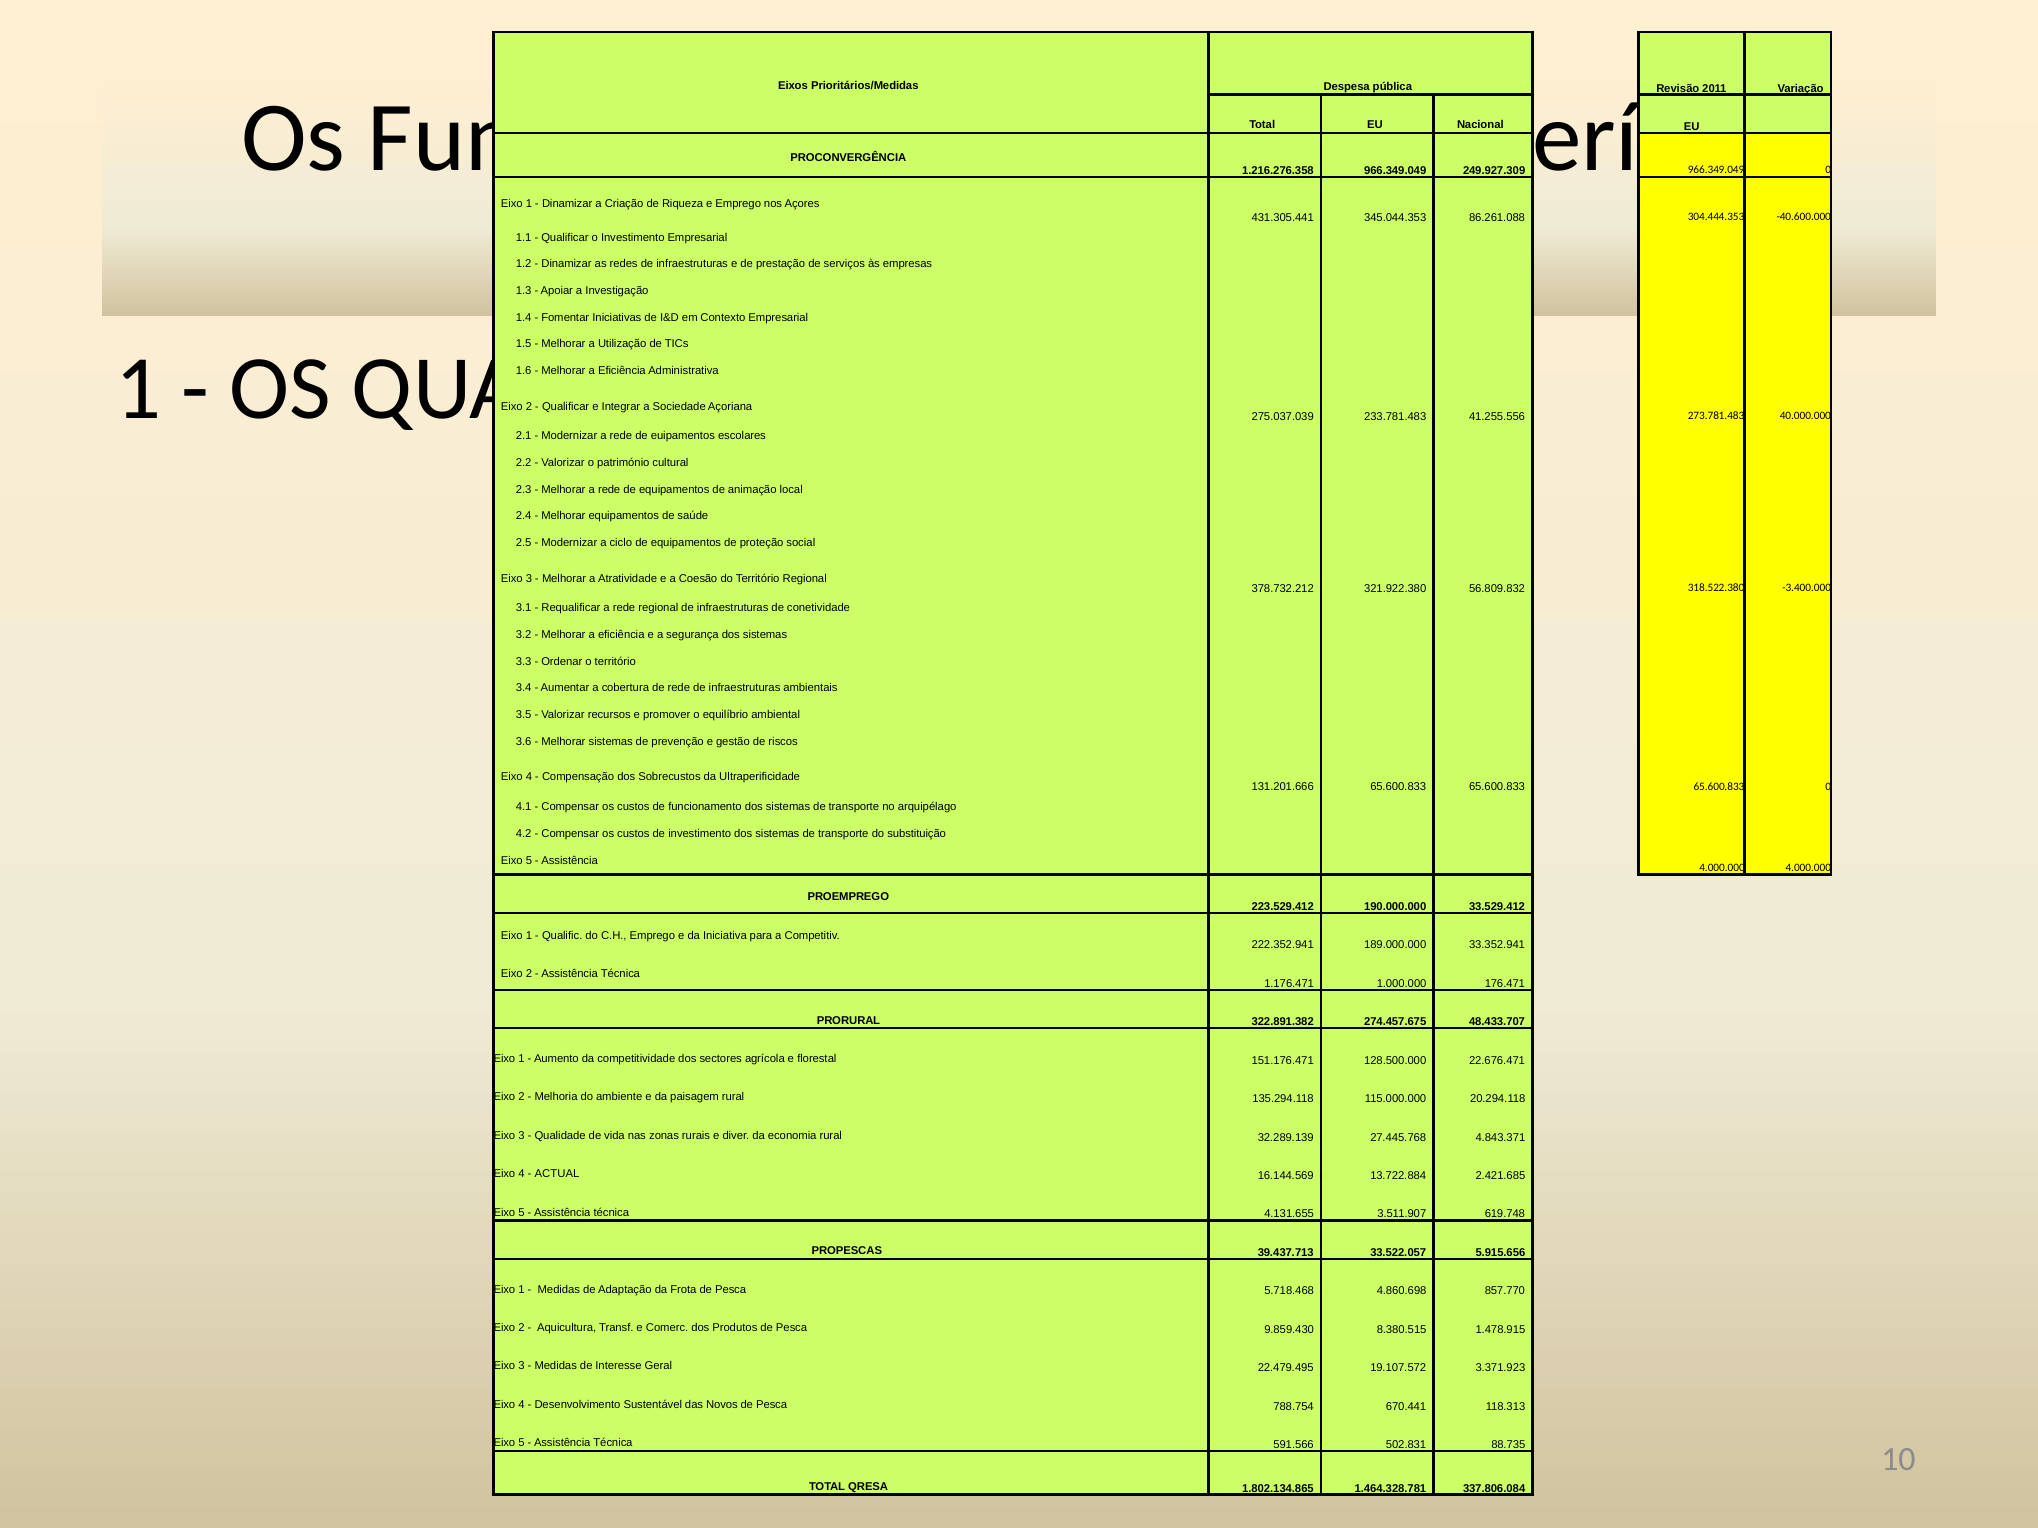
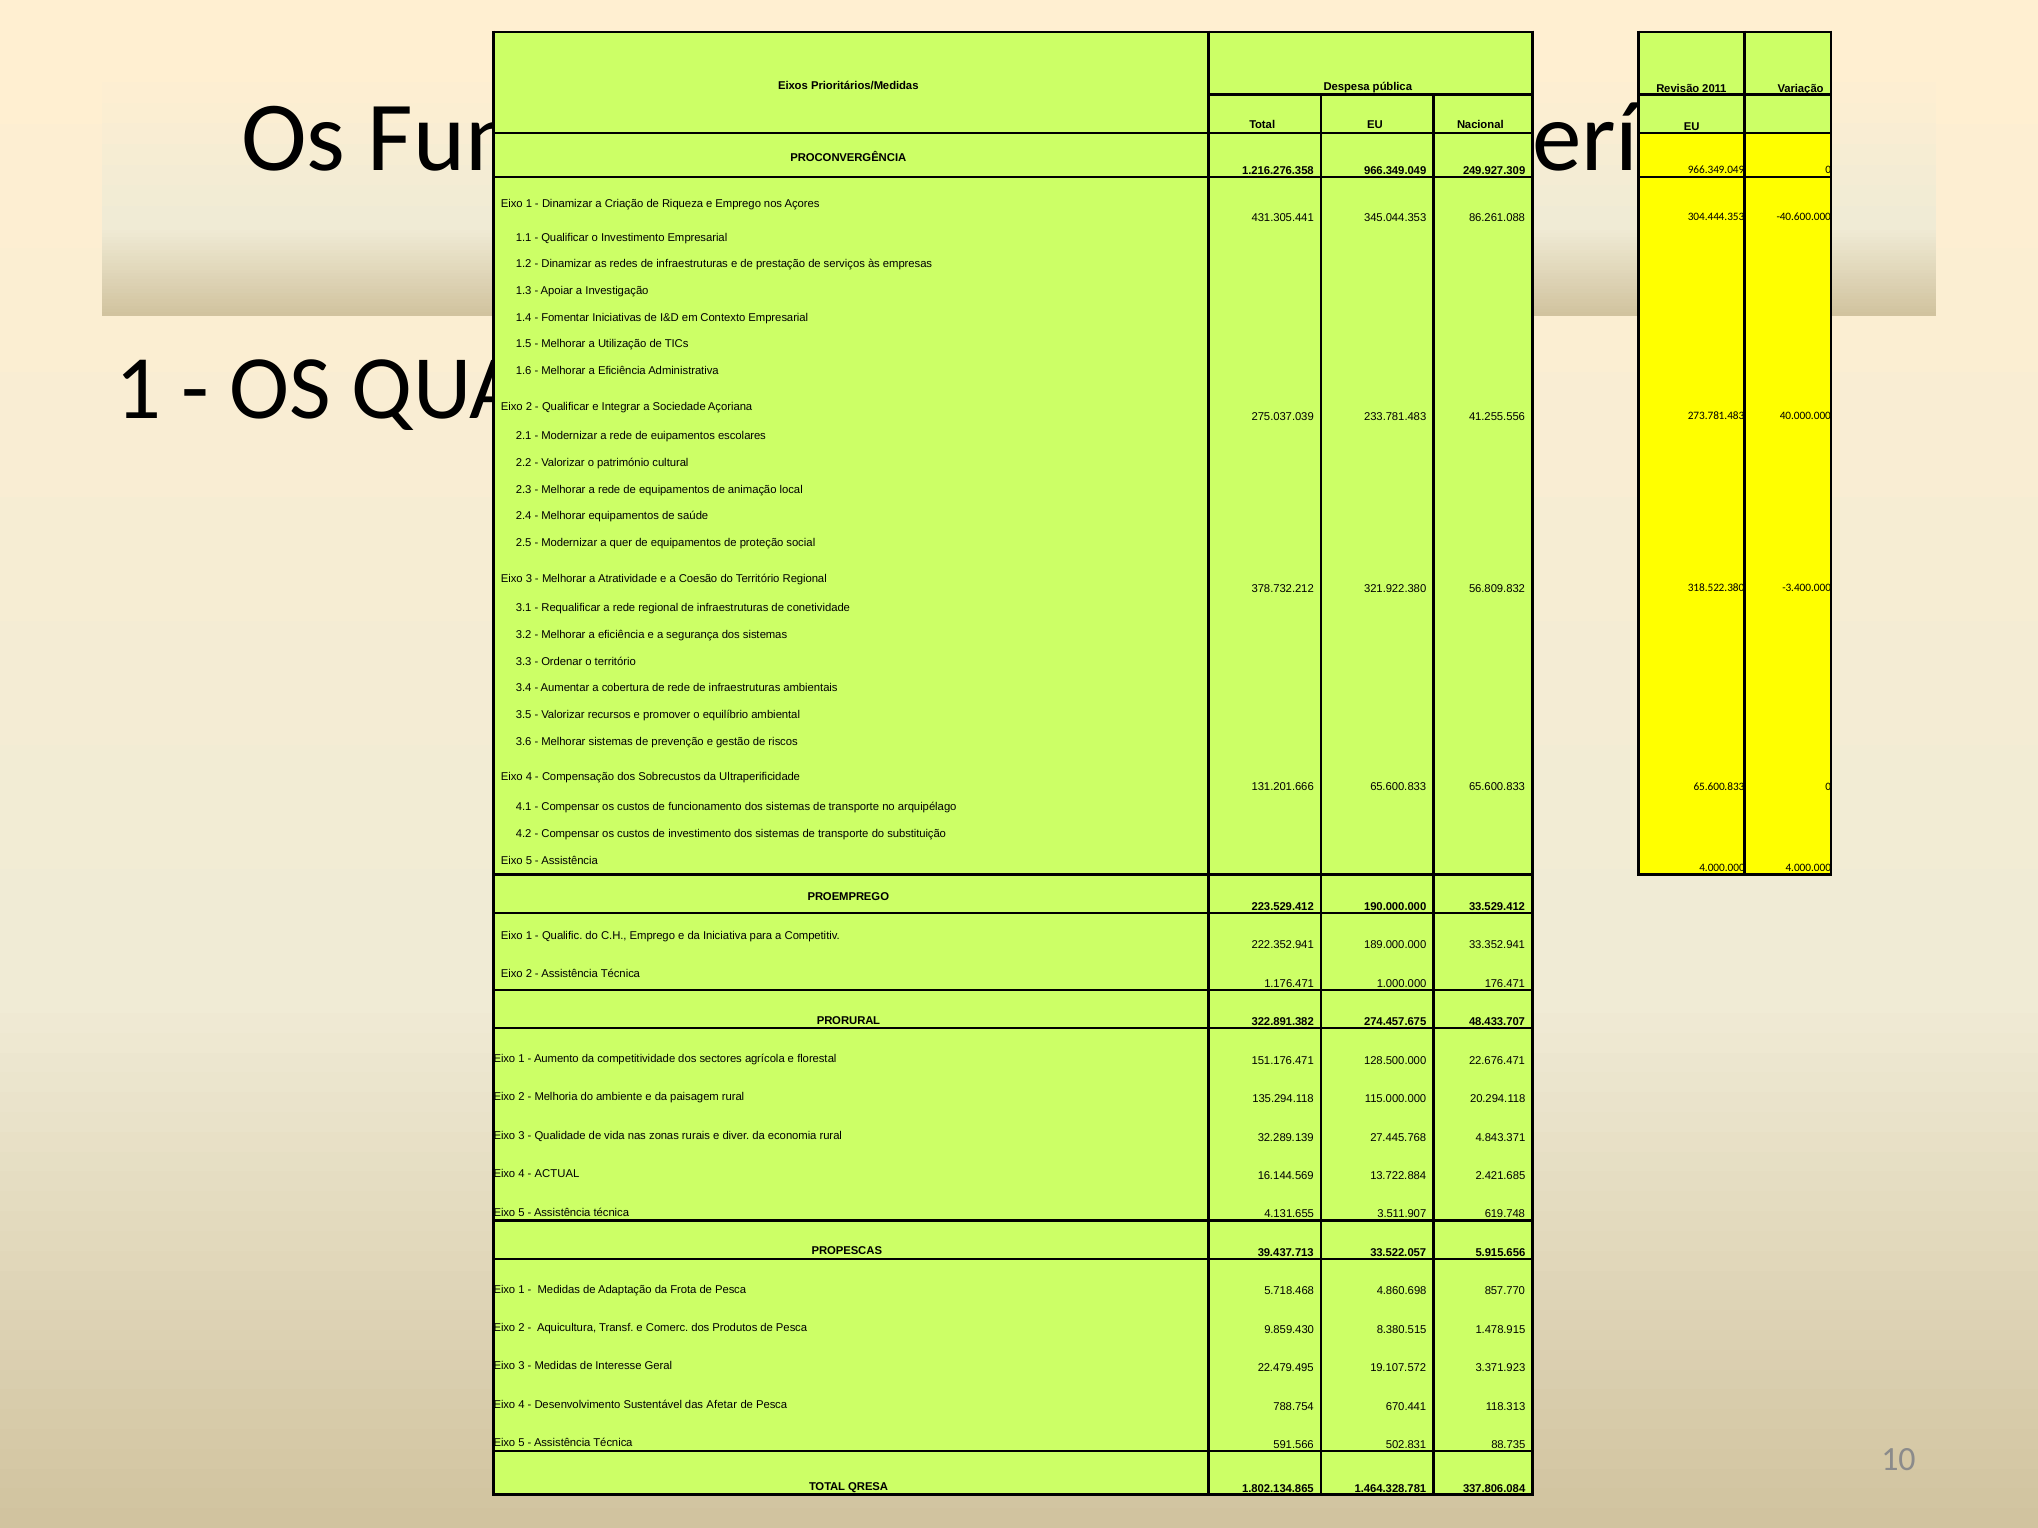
ciclo: ciclo -> quer (621, 543)
Novos: Novos -> Afetar (722, 1405)
